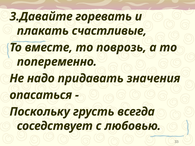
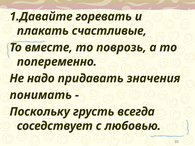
3.Давайте: 3.Давайте -> 1.Давайте (41, 17)
опасаться: опасаться -> понимать (41, 95)
